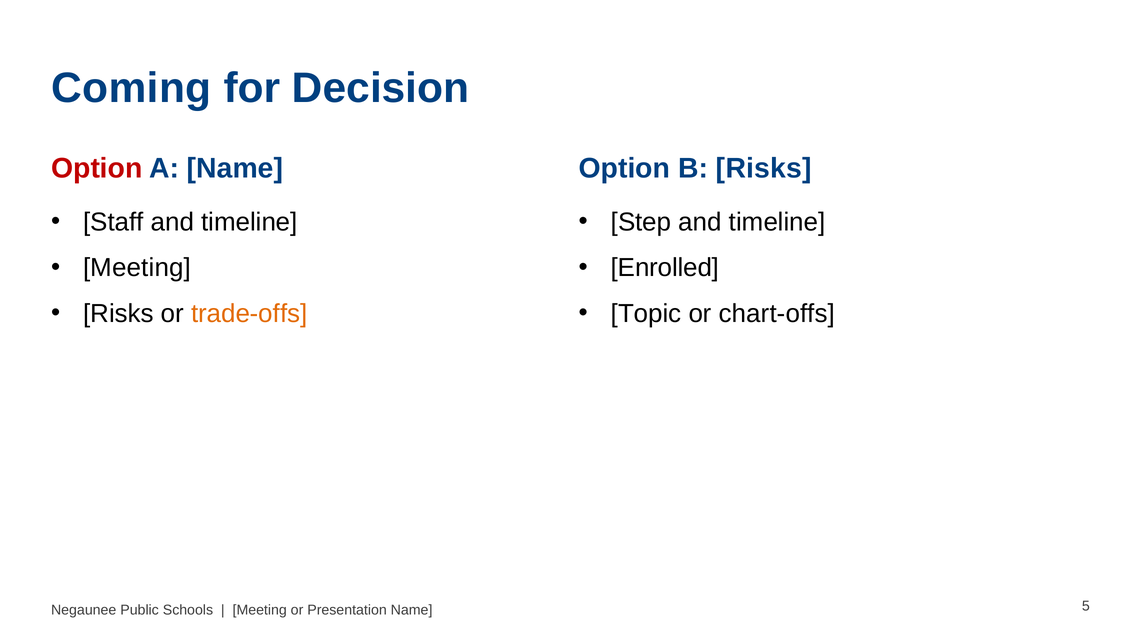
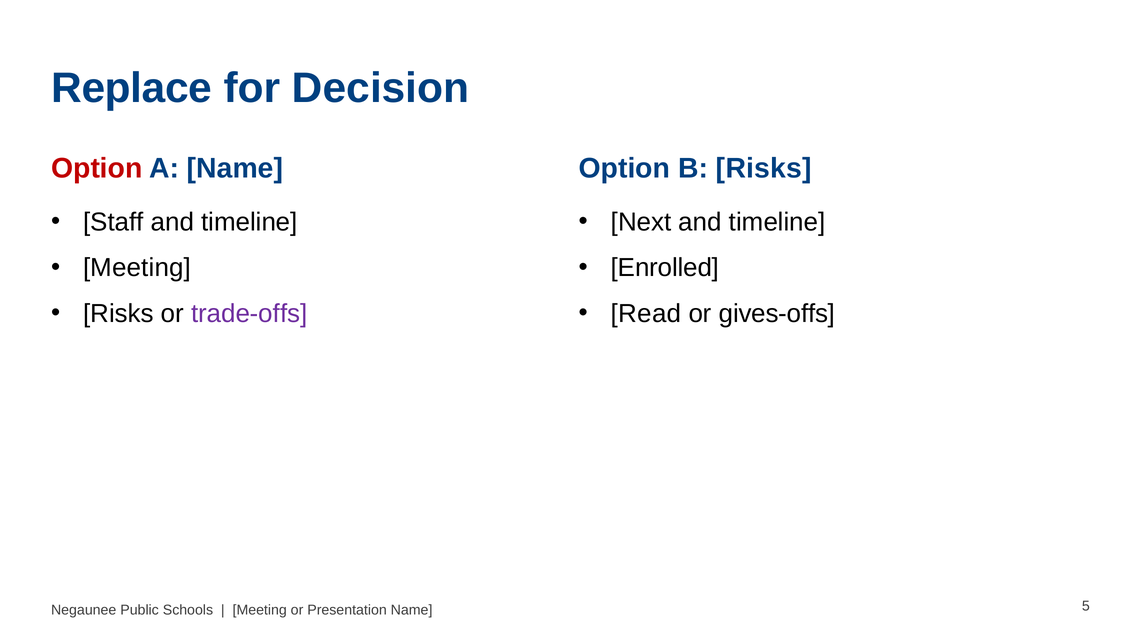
Coming: Coming -> Replace (132, 88)
Step: Step -> Next (641, 222)
trade-offs colour: orange -> purple (249, 313)
Topic: Topic -> Read (646, 313)
chart-offs: chart-offs -> gives-offs (777, 313)
